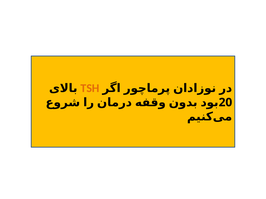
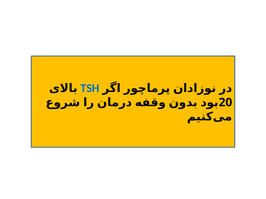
TSH colour: orange -> blue (90, 88)
